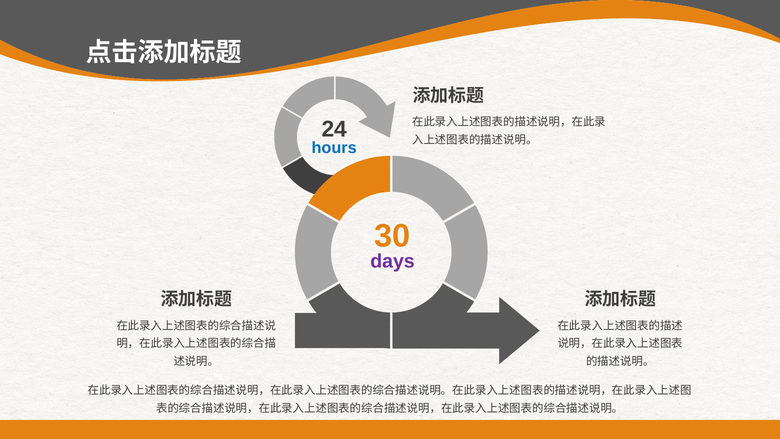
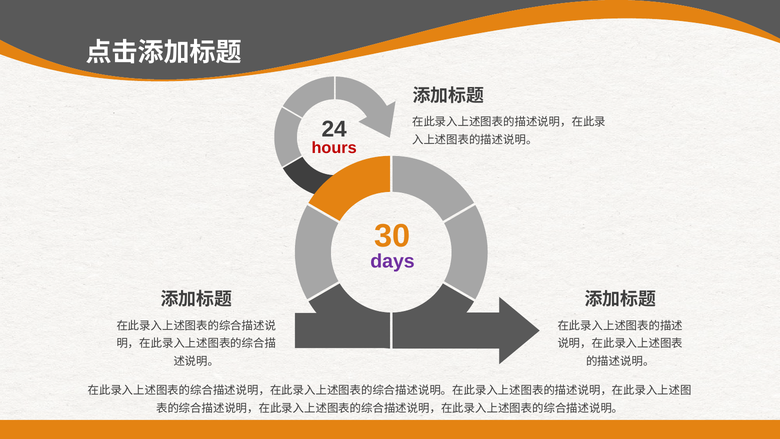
hours colour: blue -> red (334, 148)
